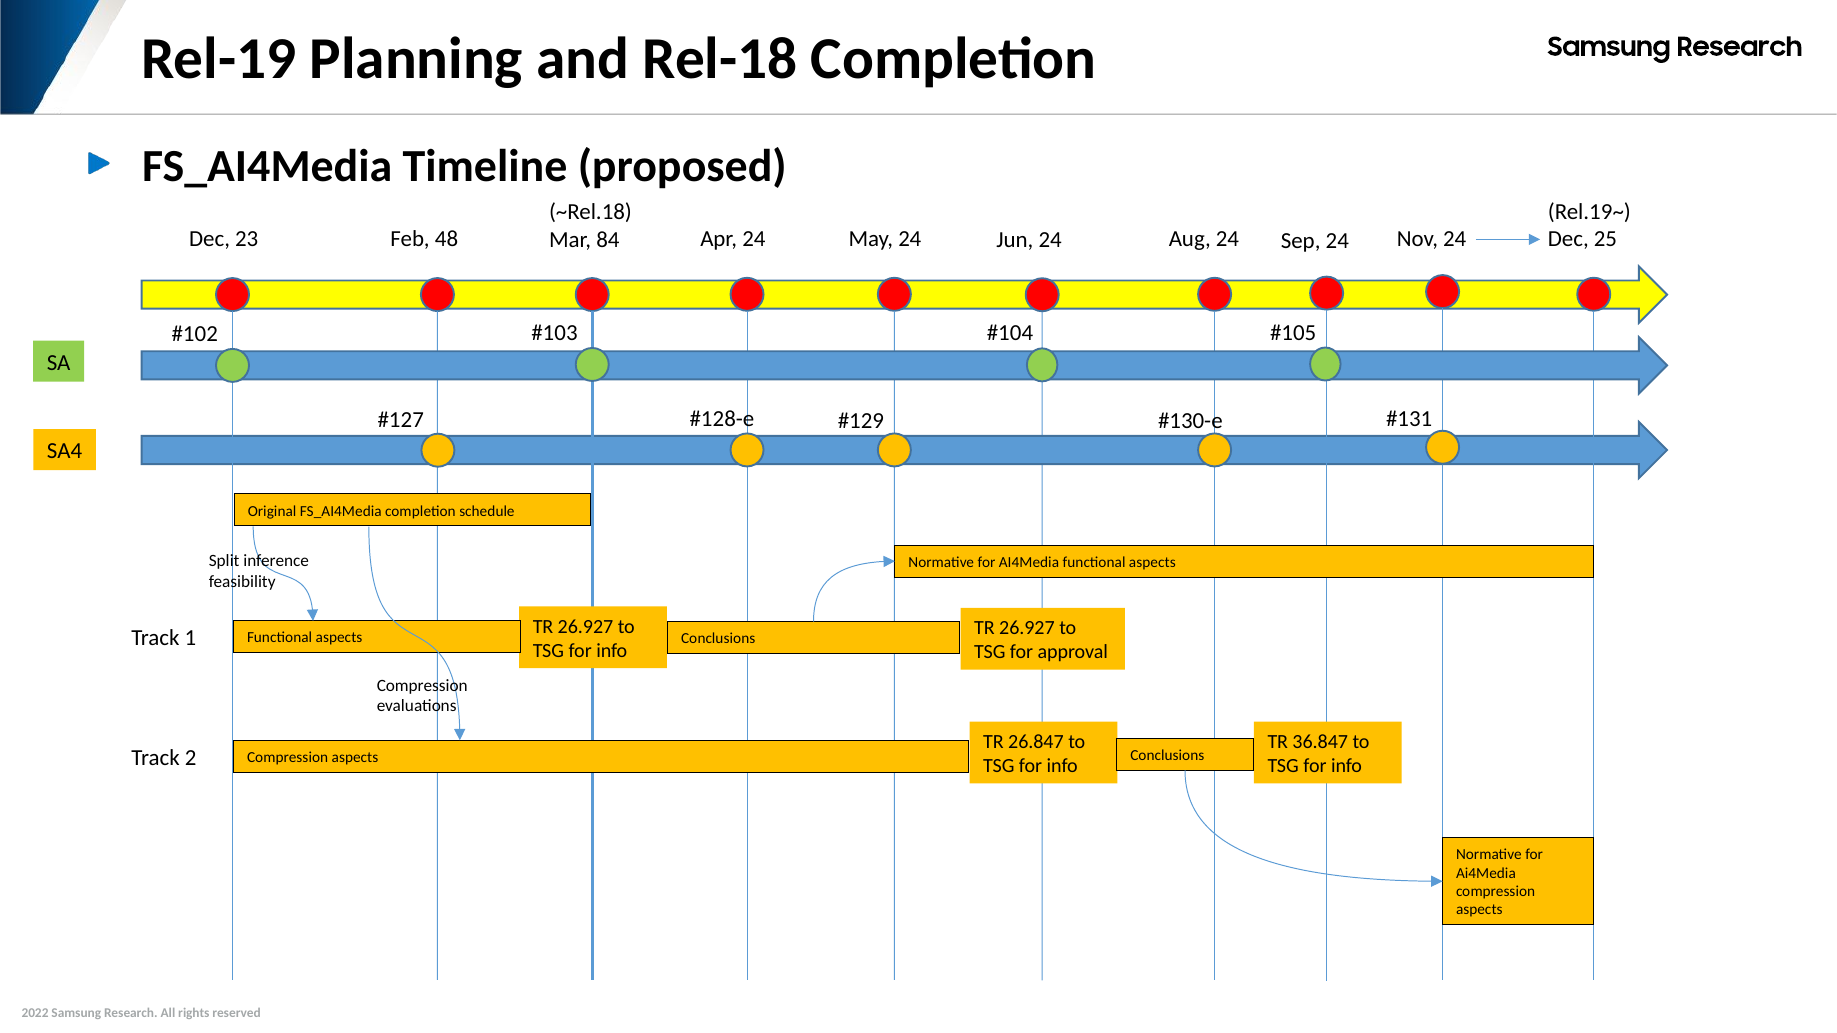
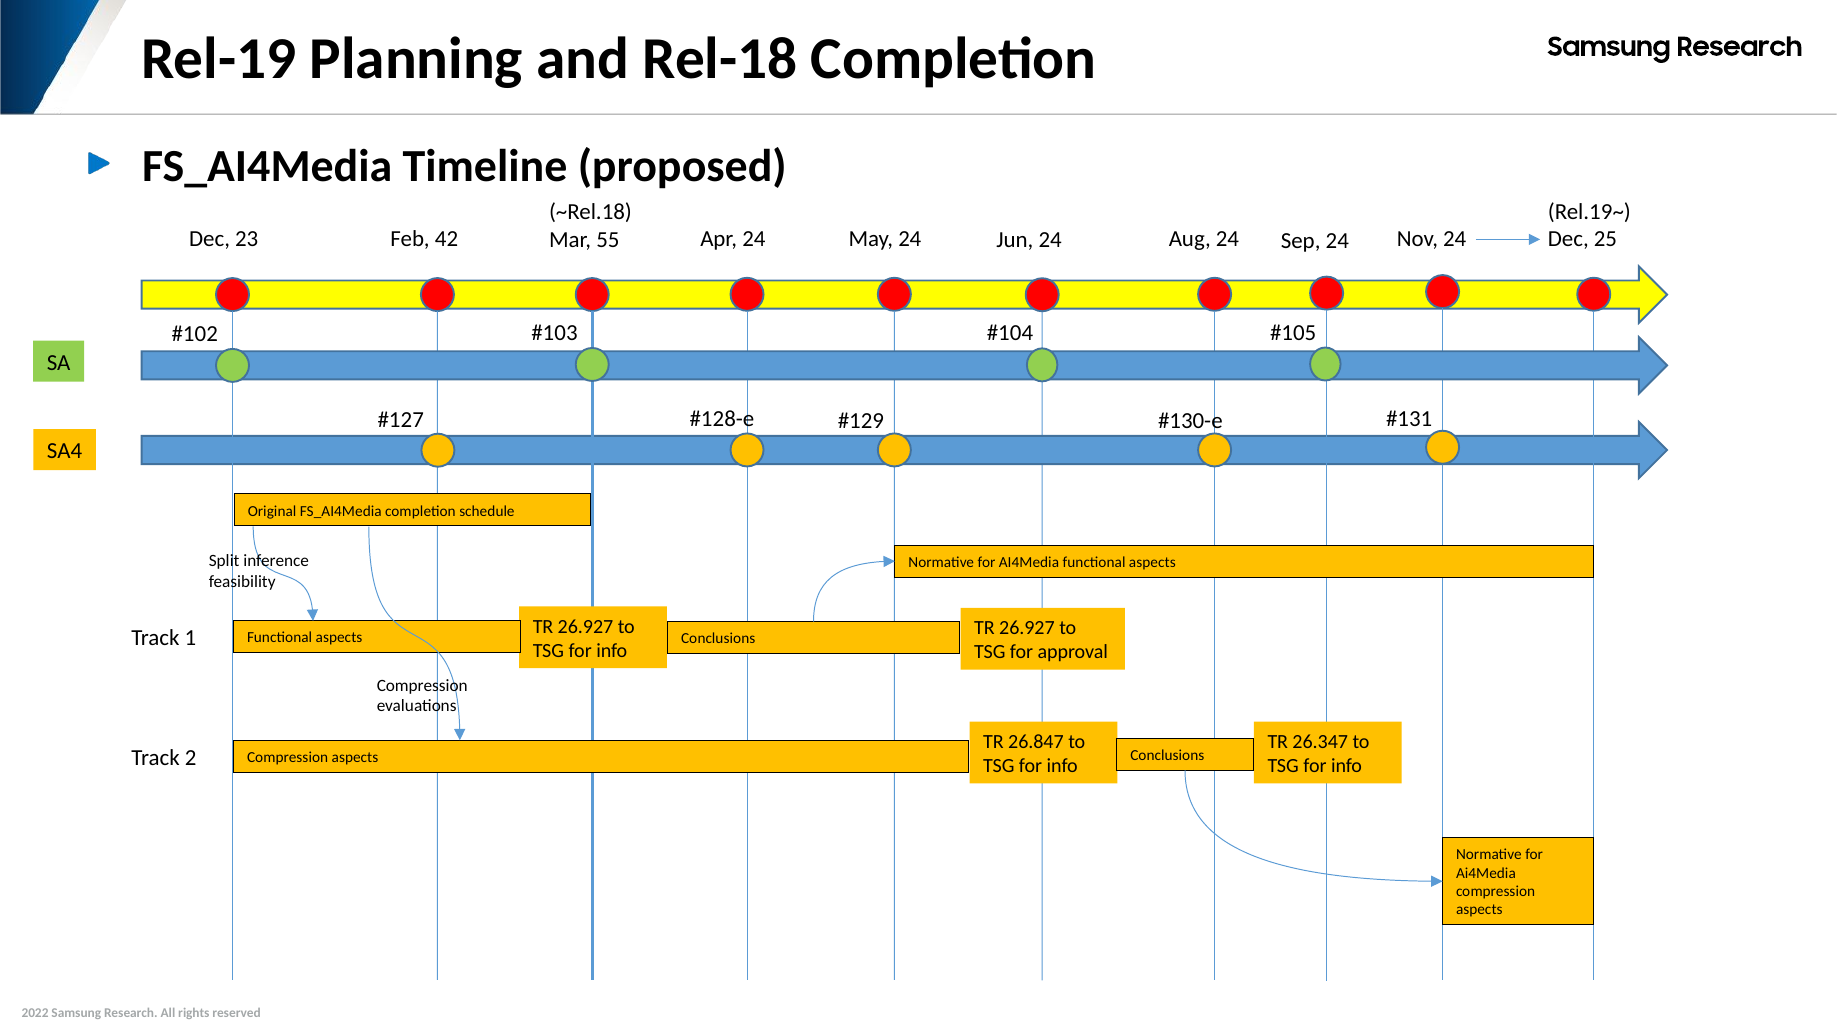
48: 48 -> 42 (447, 239)
84: 84 -> 55 (608, 240)
36.847: 36.847 -> 26.347 (1320, 742)
